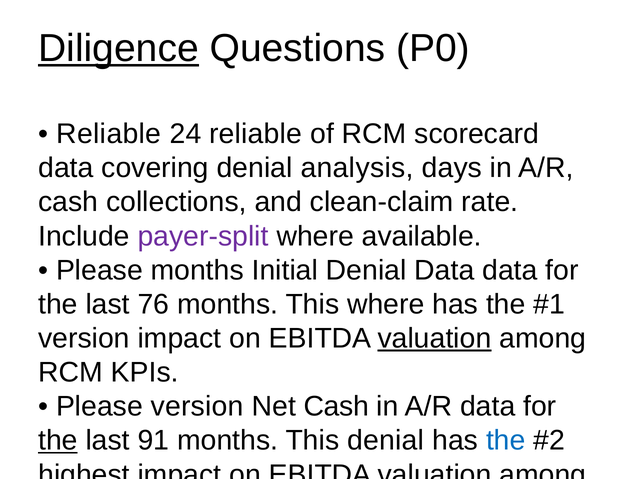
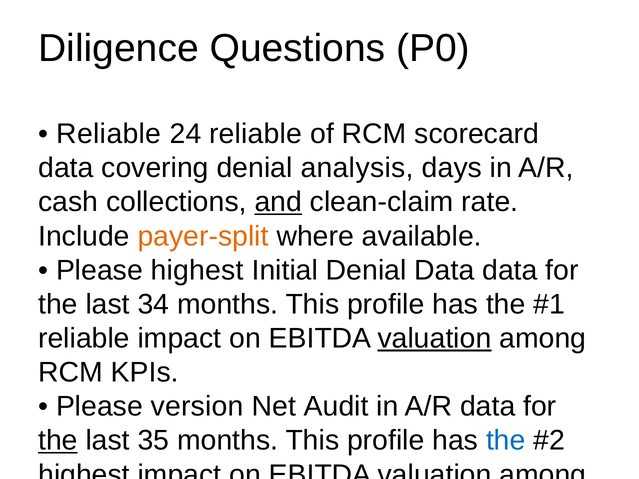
Diligence underline: present -> none (119, 48)
and underline: none -> present (278, 202)
payer-split colour: purple -> orange (203, 236)
Please months: months -> highest (197, 270)
76: 76 -> 34 (153, 304)
where: where -> profile (386, 304)
version: version -> reliable (84, 339)
Net Cash: Cash -> Audit (336, 407)
91: 91 -> 35 (153, 441)
denial: denial -> profile (386, 441)
